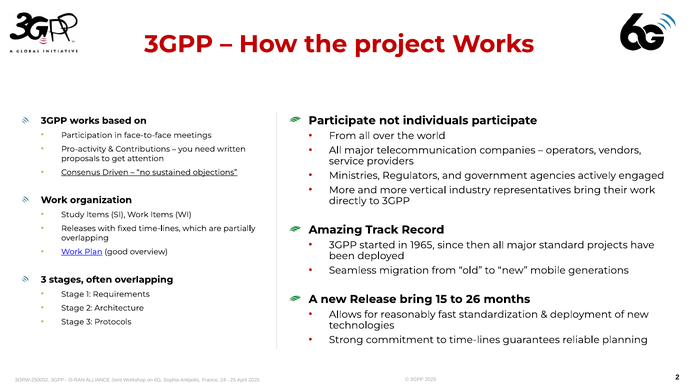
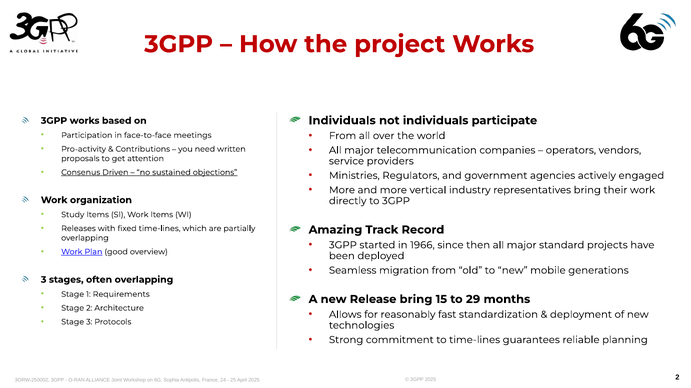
Participate: Participate -> Individuals (342, 121)
1965: 1965 -> 1966 (422, 245)
26: 26 -> 29 (473, 300)
